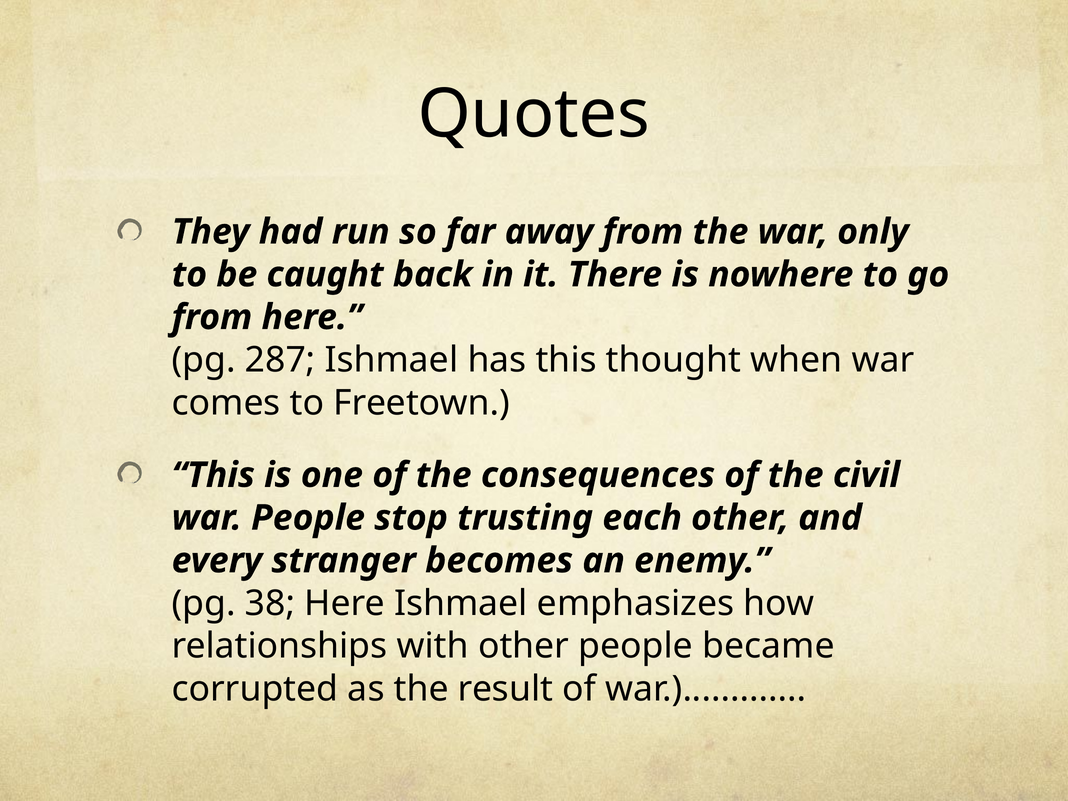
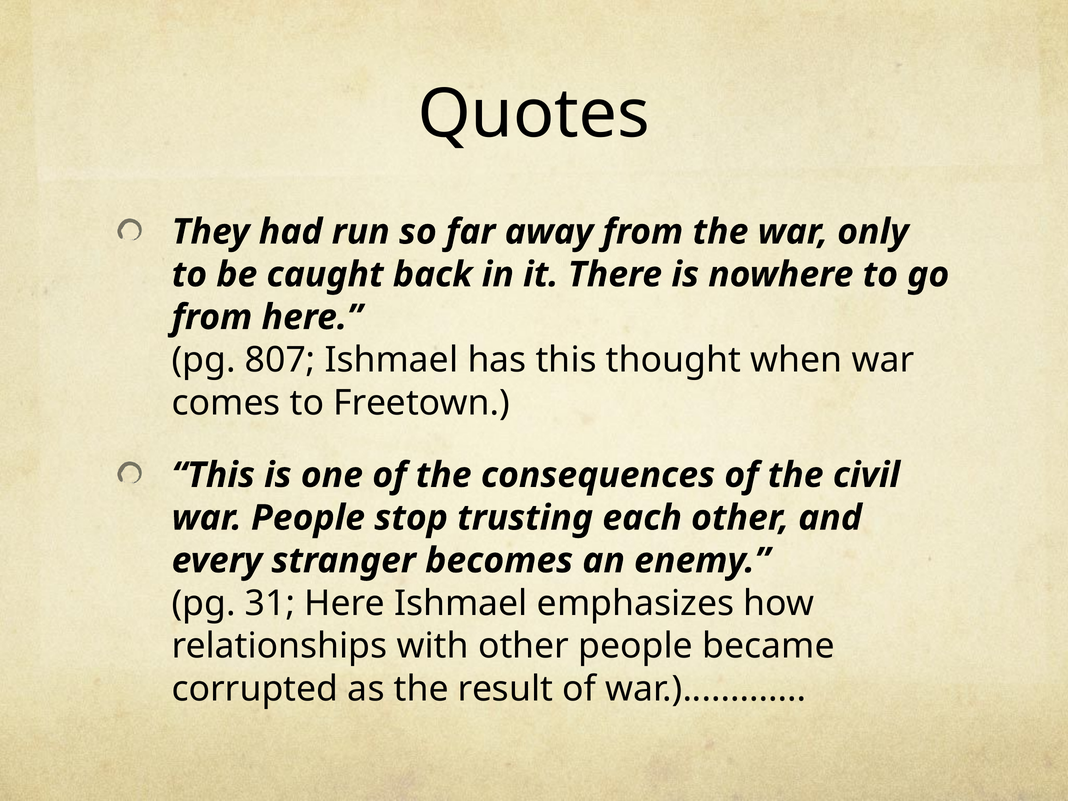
287: 287 -> 807 (280, 360)
38: 38 -> 31 (270, 603)
